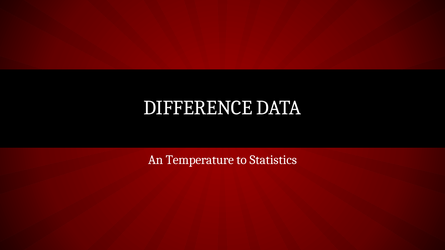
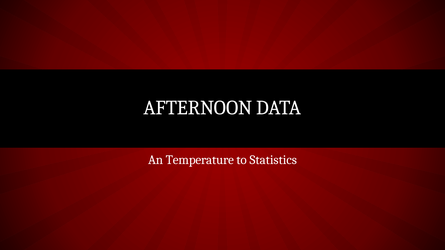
DIFFERENCE: DIFFERENCE -> AFTERNOON (198, 108)
